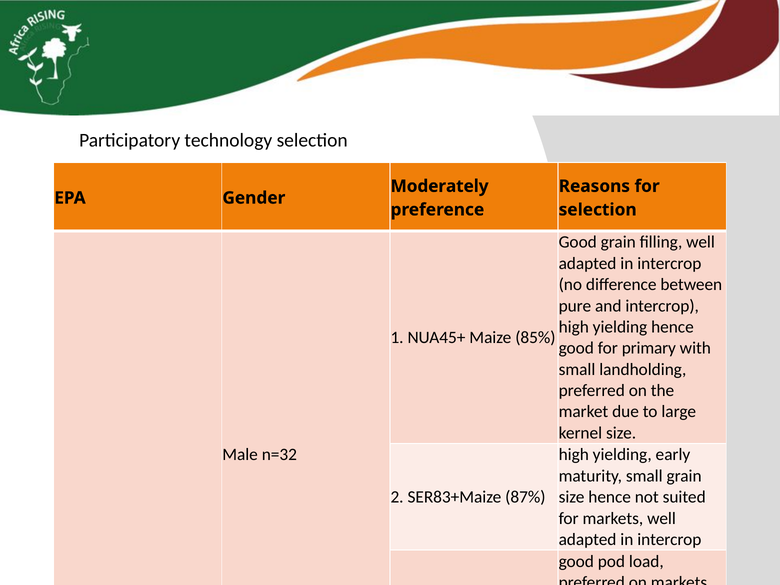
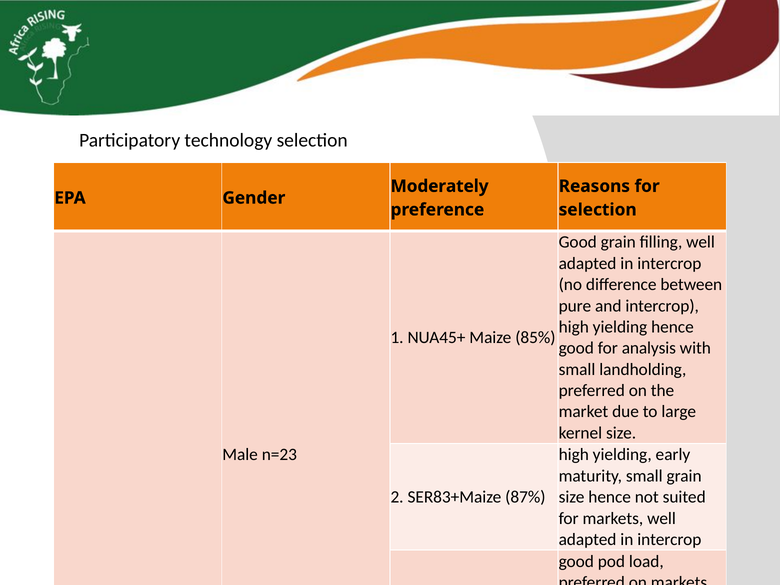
primary: primary -> analysis (649, 348)
n=32: n=32 -> n=23 (279, 455)
